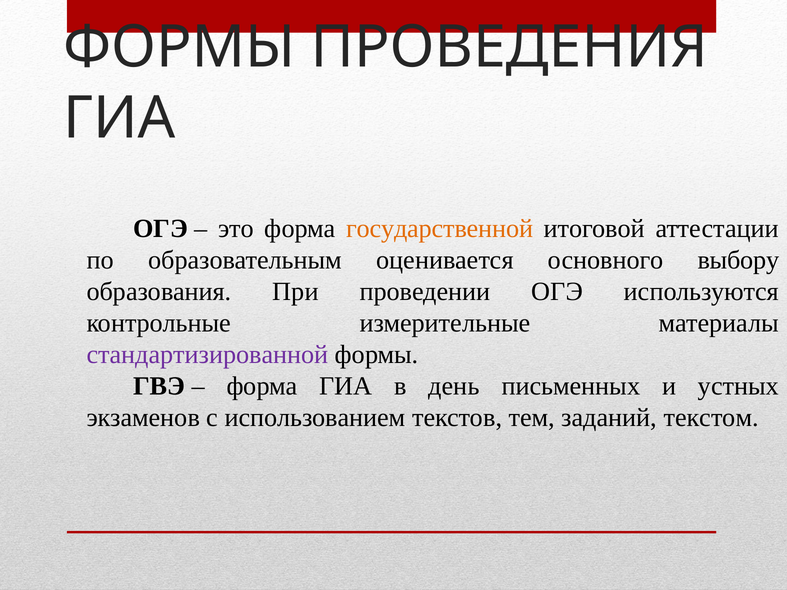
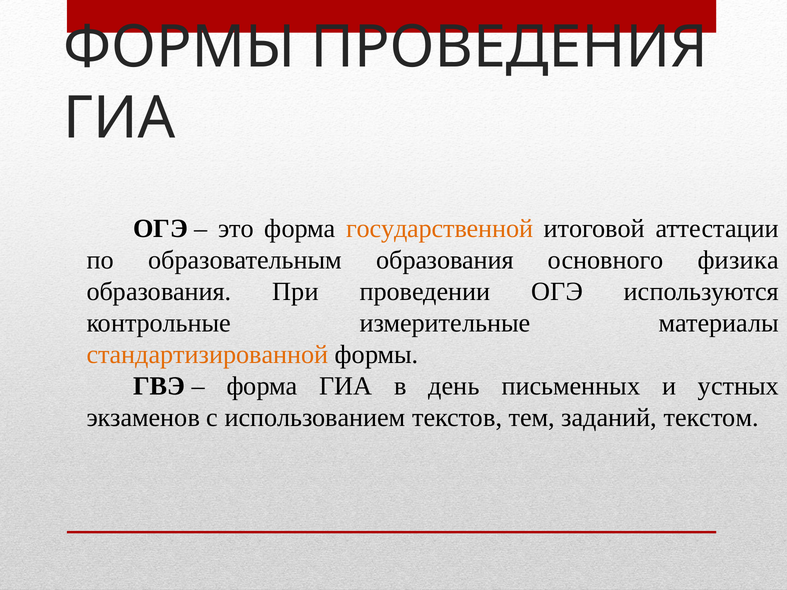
образовательным оценивается: оценивается -> образования (445, 260)
выбору: выбору -> физика (738, 260)
стандартизированной colour: purple -> orange (207, 355)
